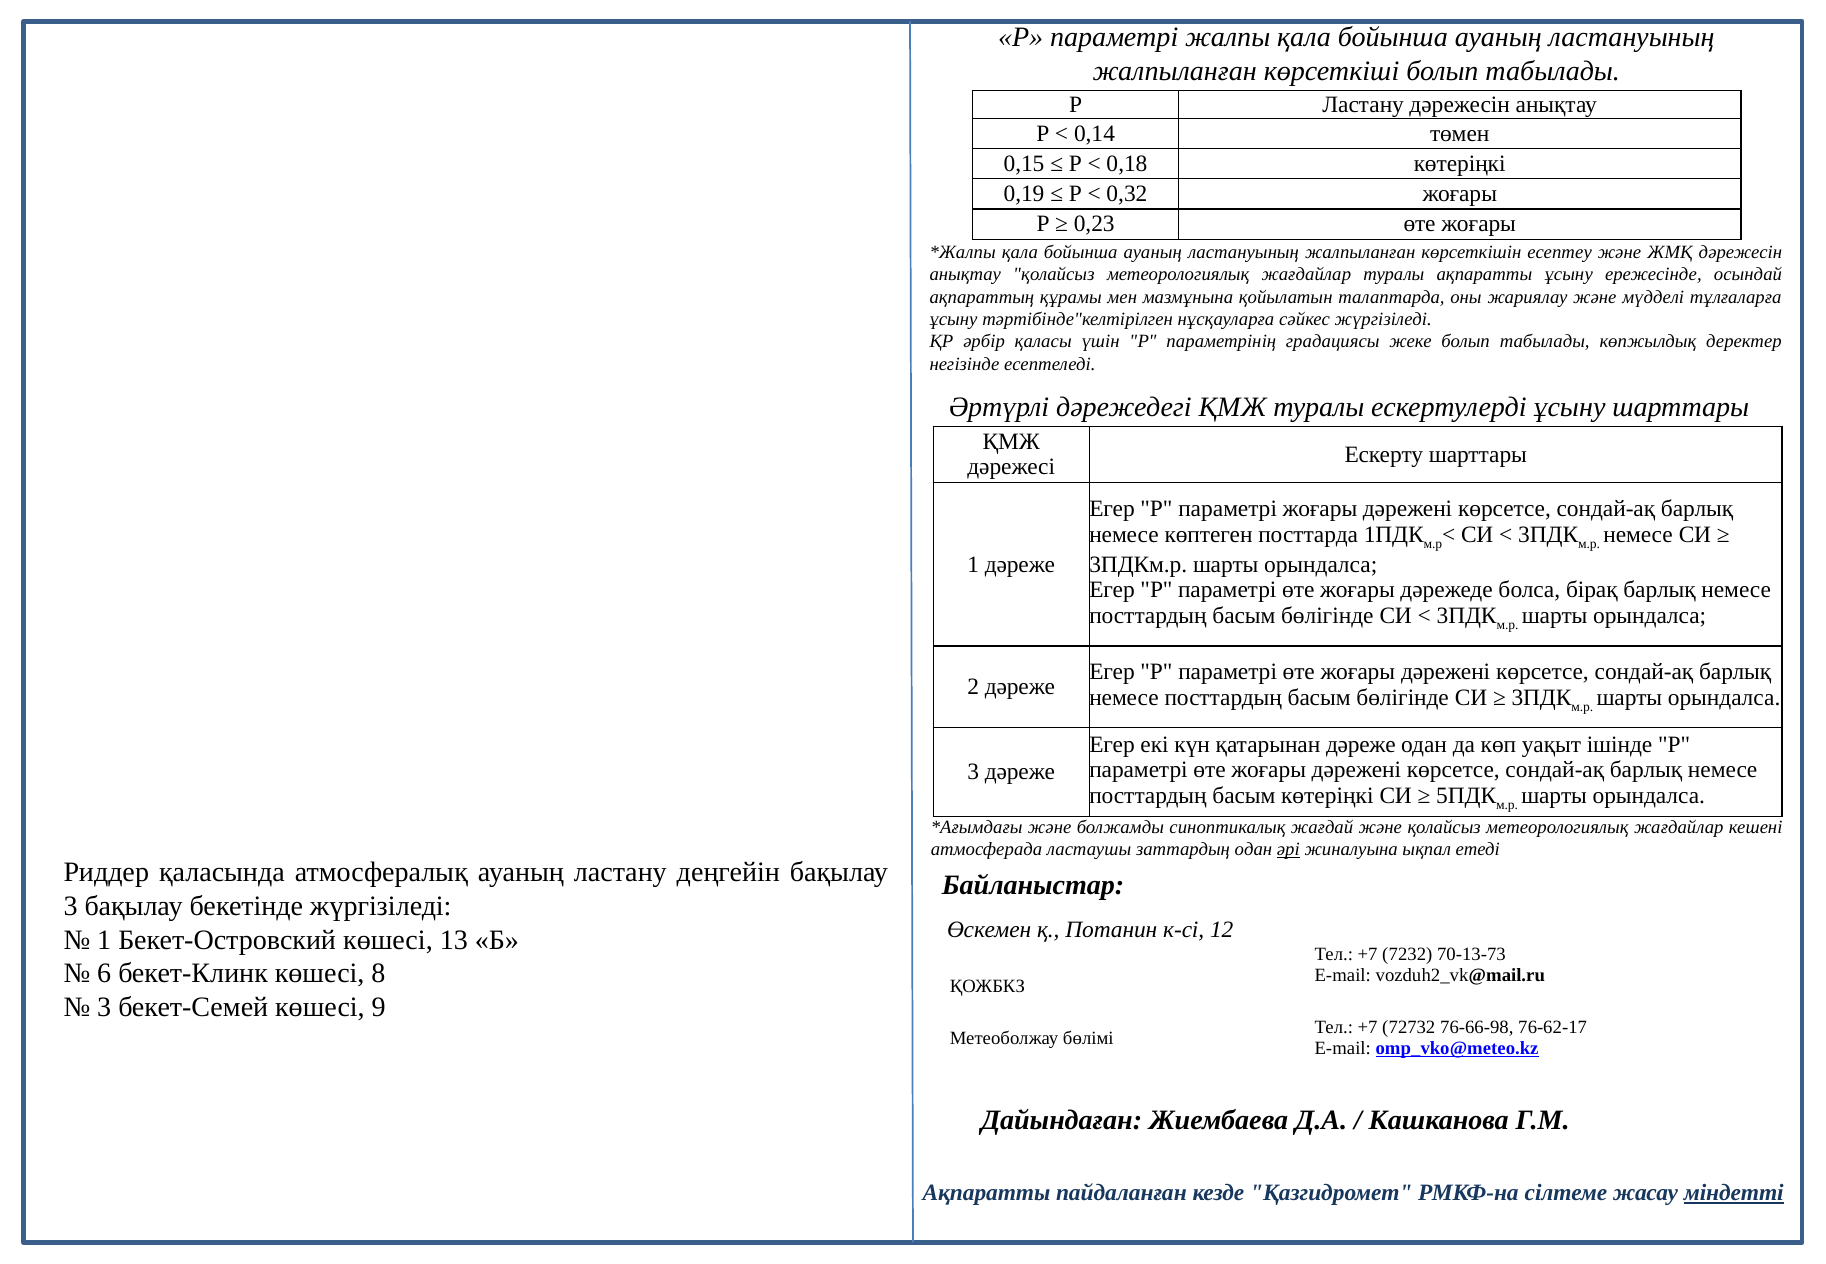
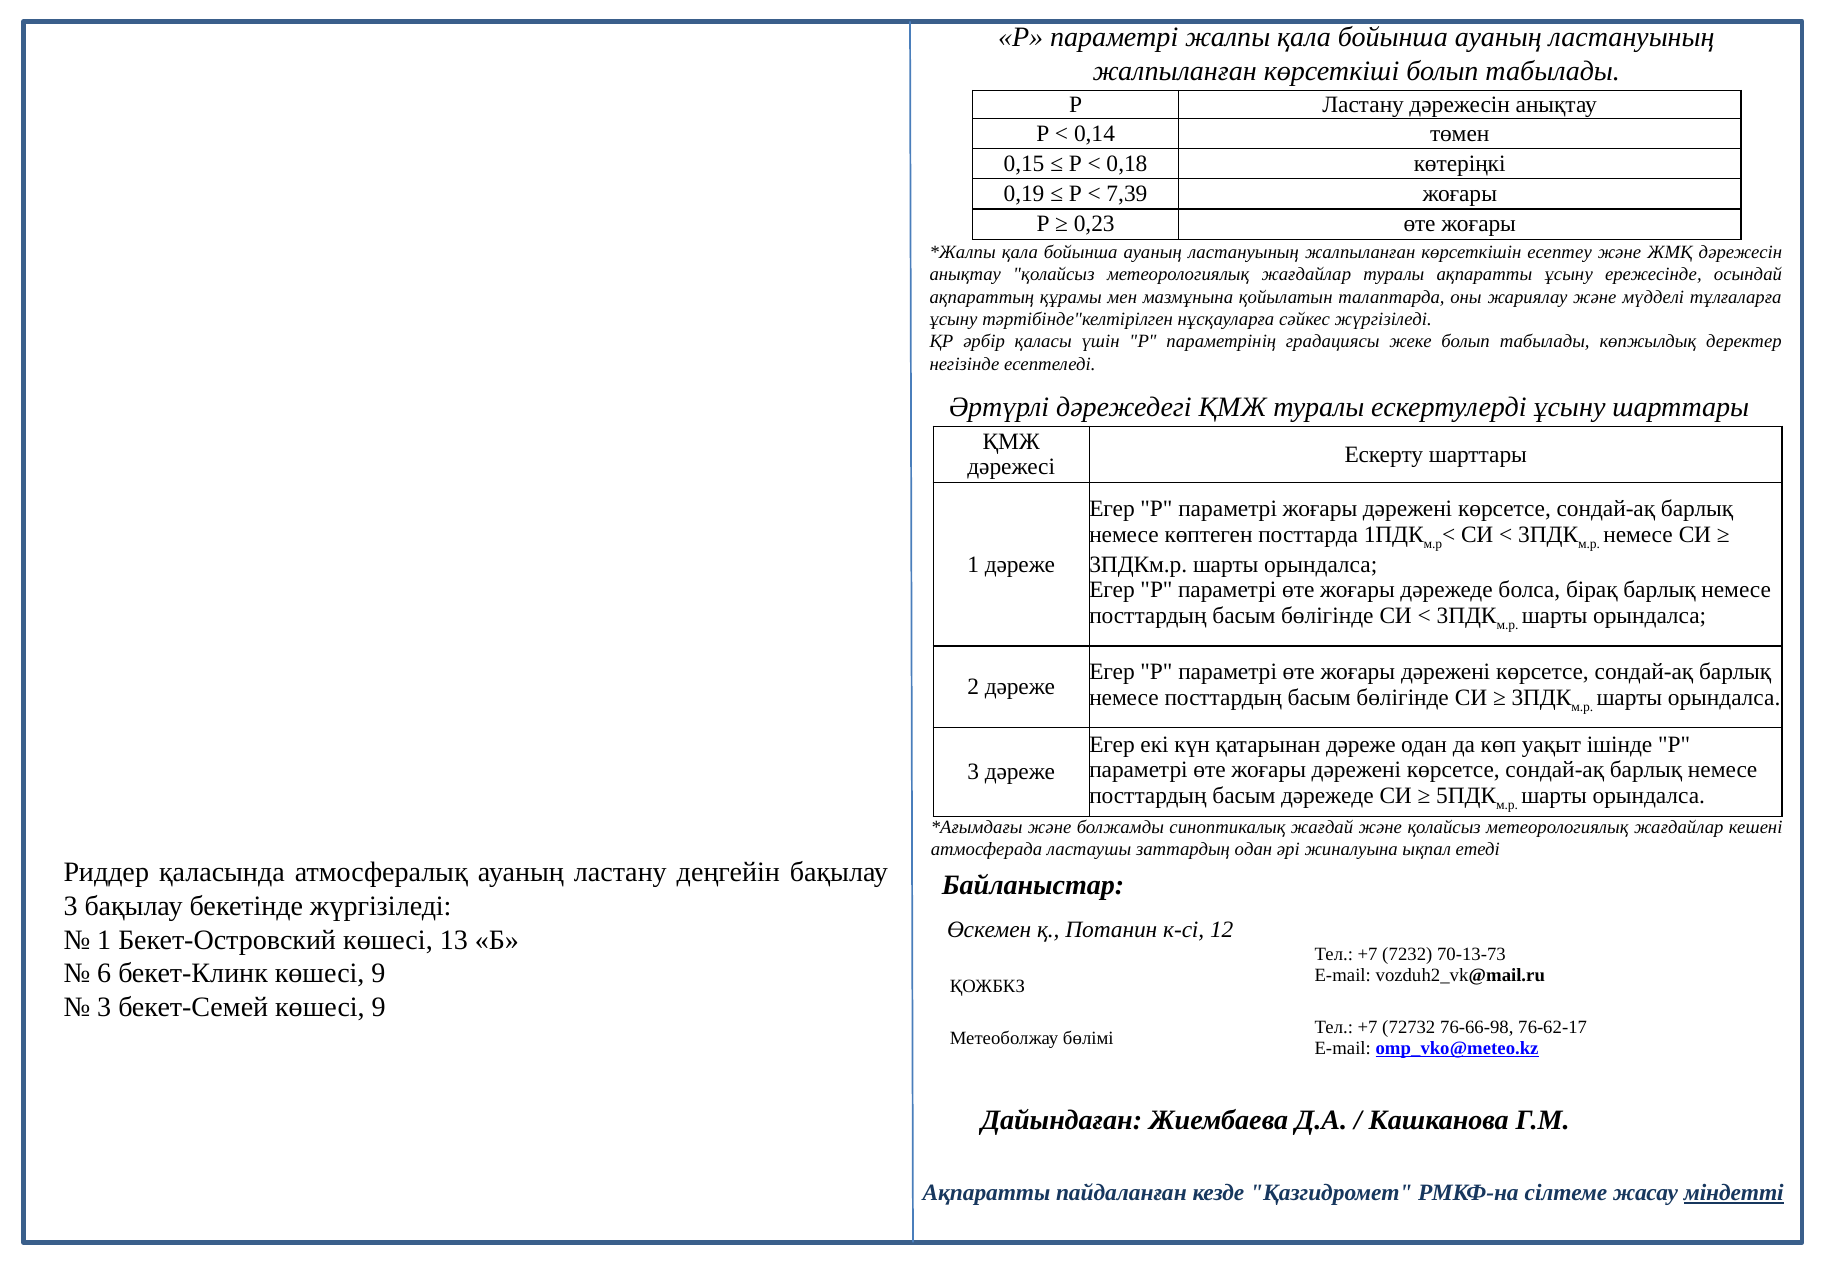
0,32: 0,32 -> 7,39 (1127, 194)
басым көтеріңкі: көтеріңкі -> дәрежеде (1327, 796)
әрі underline: present -> none (1288, 850)
бекет-Клинк көшесі 8: 8 -> 9 (378, 974)
